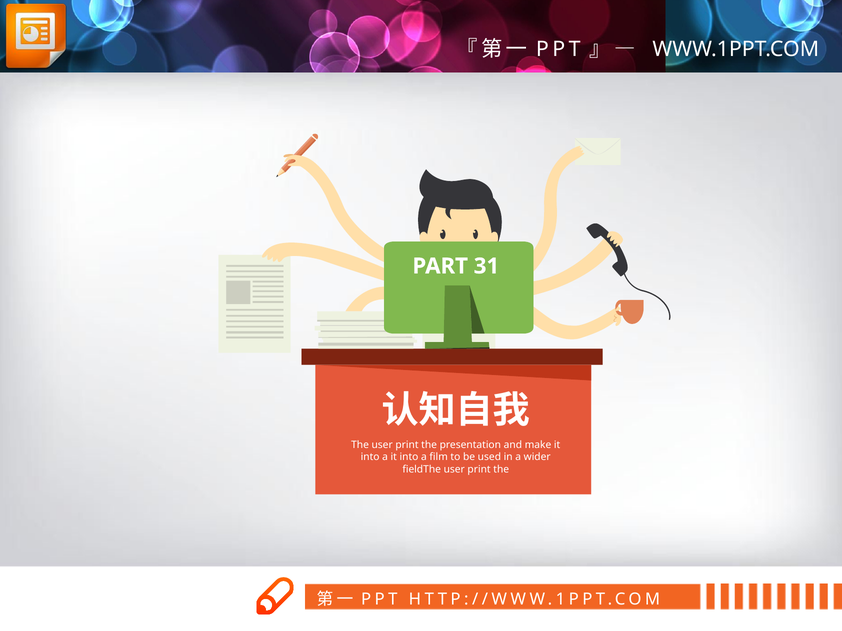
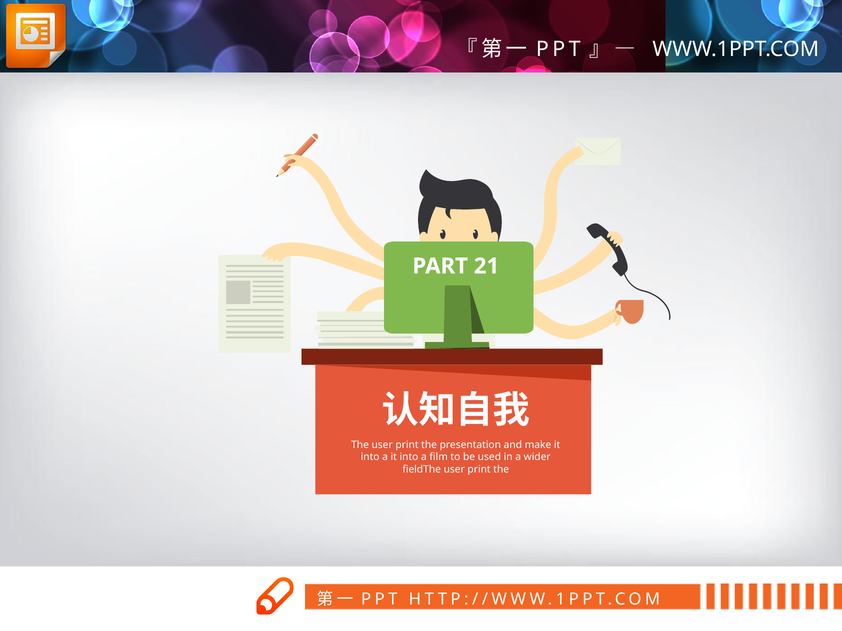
31: 31 -> 21 (486, 266)
